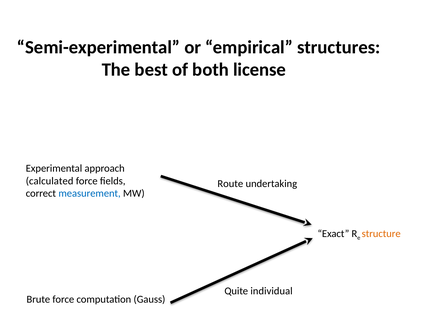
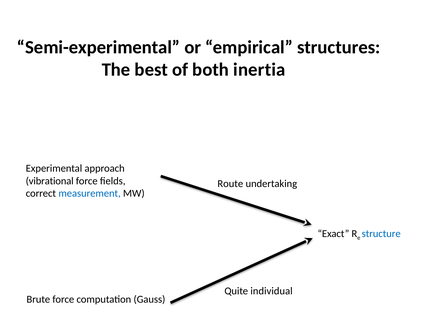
license: license -> inertia (259, 70)
calculated: calculated -> vibrational (50, 181)
structure colour: orange -> blue (381, 234)
